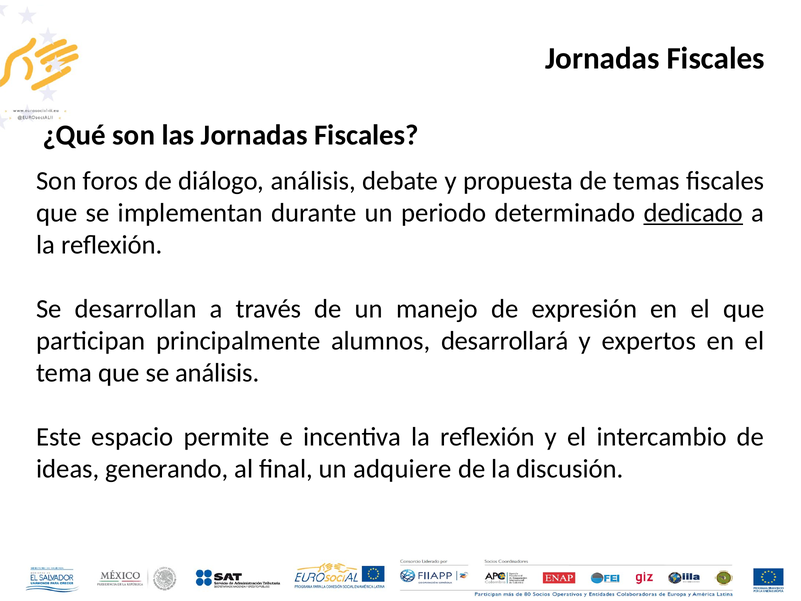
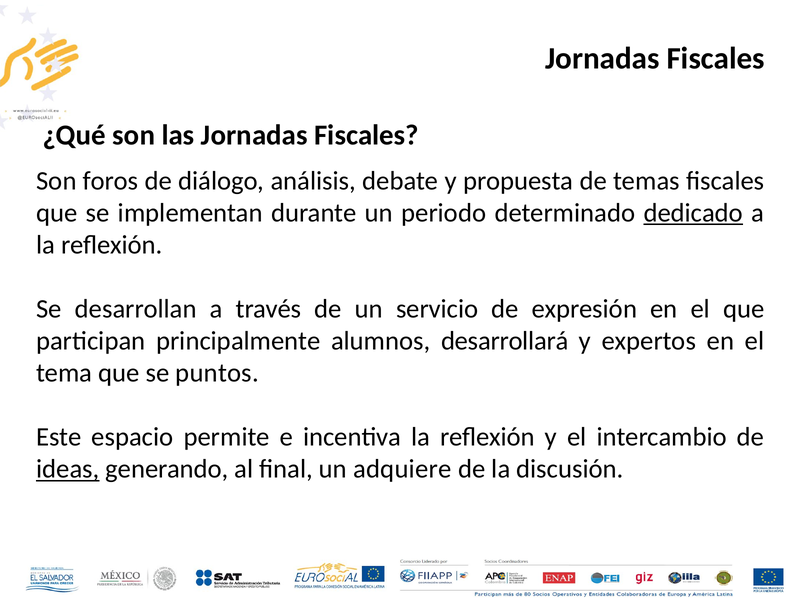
manejo: manejo -> servicio (437, 309)
se análisis: análisis -> puntos (217, 373)
ideas underline: none -> present (68, 469)
